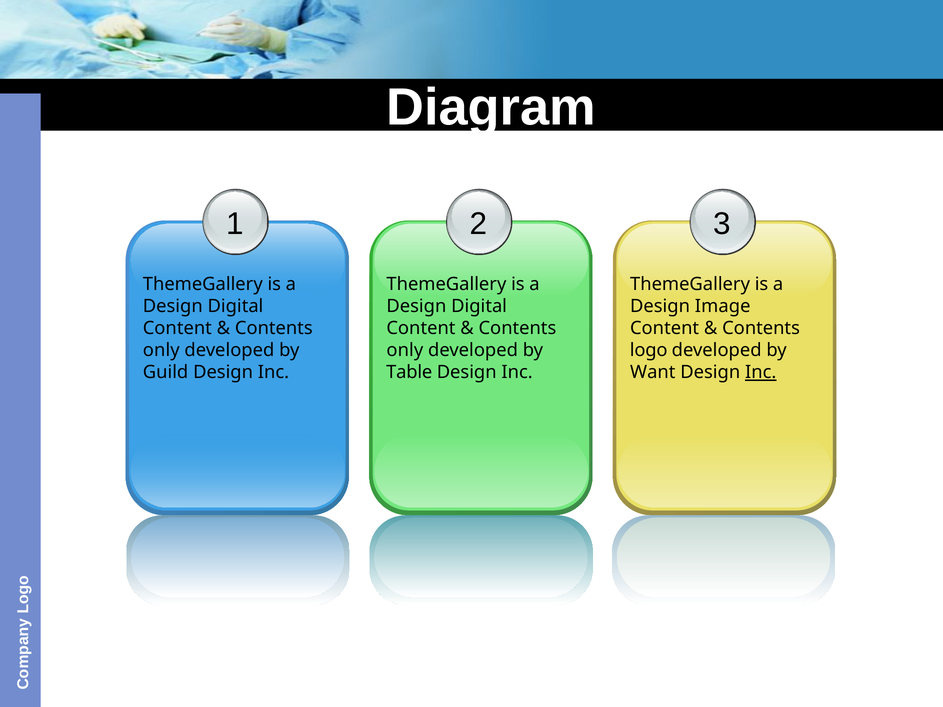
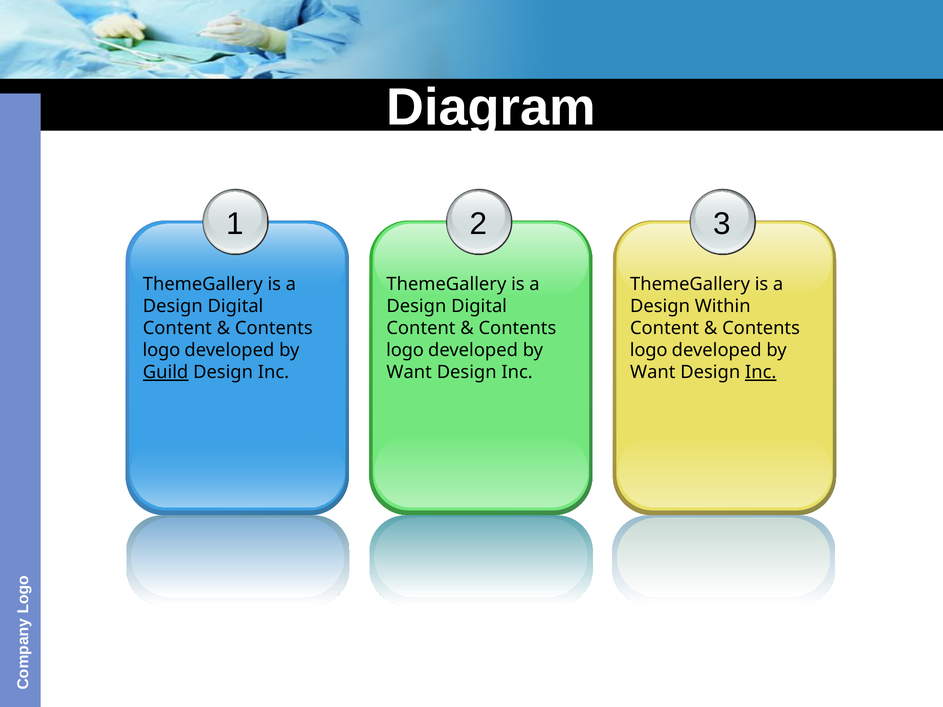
Image: Image -> Within (723, 306)
only: only -> logo (161, 350)
only: only -> logo (405, 350)
Guild underline: none -> present (166, 372)
Table: Table -> Want (409, 372)
